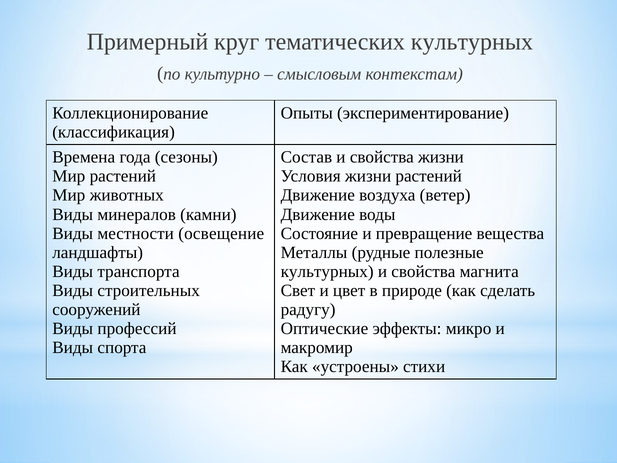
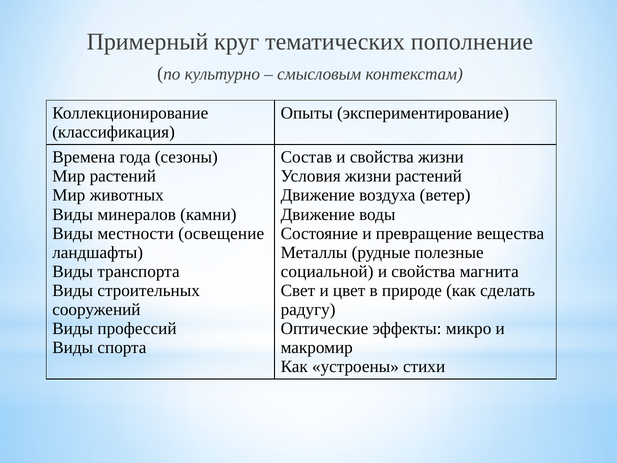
тематических культурных: культурных -> пополнение (472, 42)
культурных: культурных -> социальной (327, 271)
